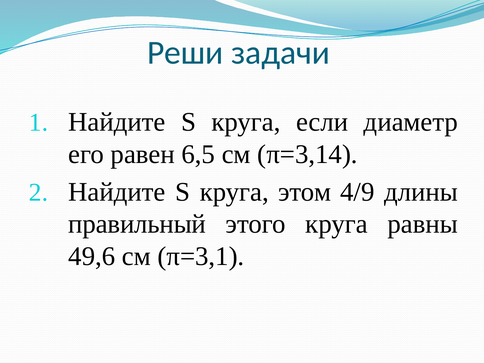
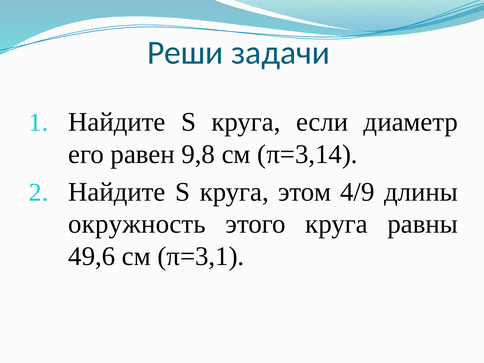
6,5: 6,5 -> 9,8 (198, 154)
правильный: правильный -> окружность (137, 224)
